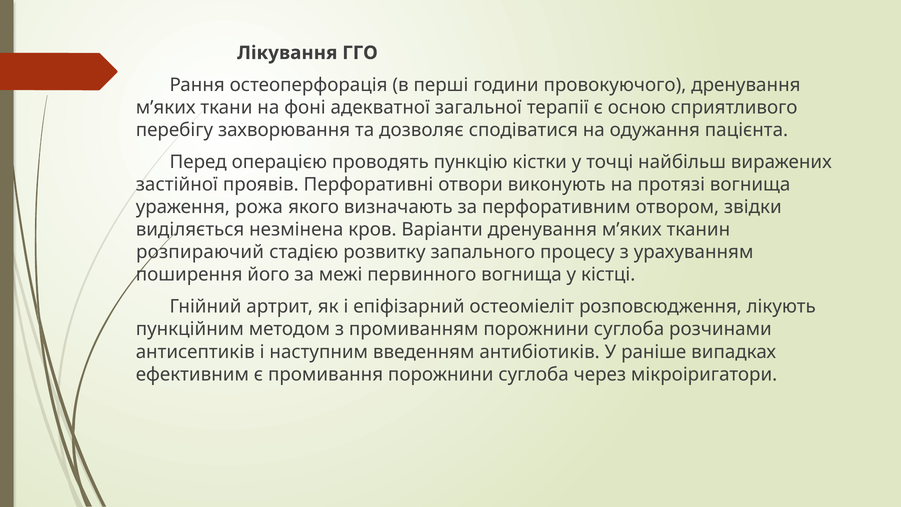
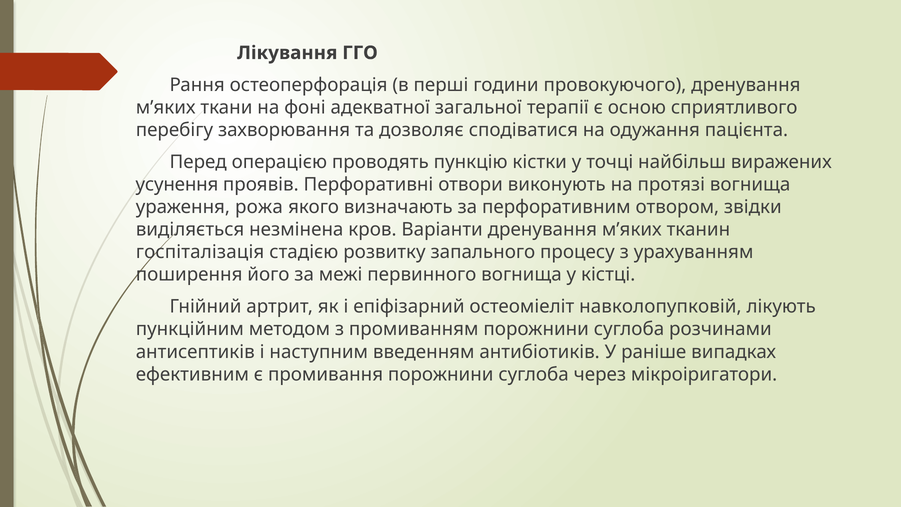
застійної: застійної -> усунення (177, 184)
розпираючий: розпираючий -> госпіталізація (200, 252)
розповсюдження: розповсюдження -> навколопупковій (660, 307)
